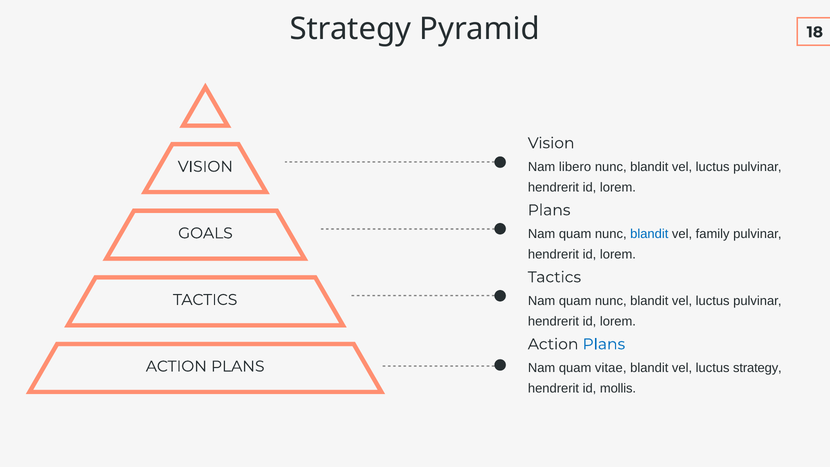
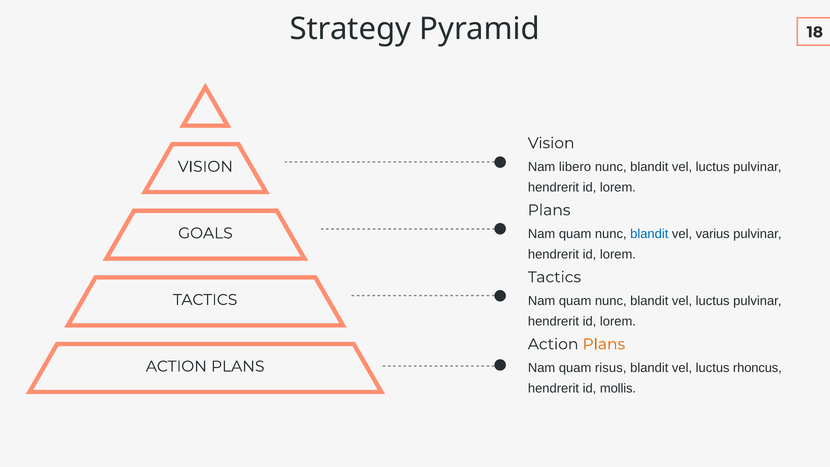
family: family -> varius (713, 234)
Plans colour: blue -> orange (604, 344)
vitae: vitae -> risus (611, 368)
luctus strategy: strategy -> rhoncus (757, 368)
